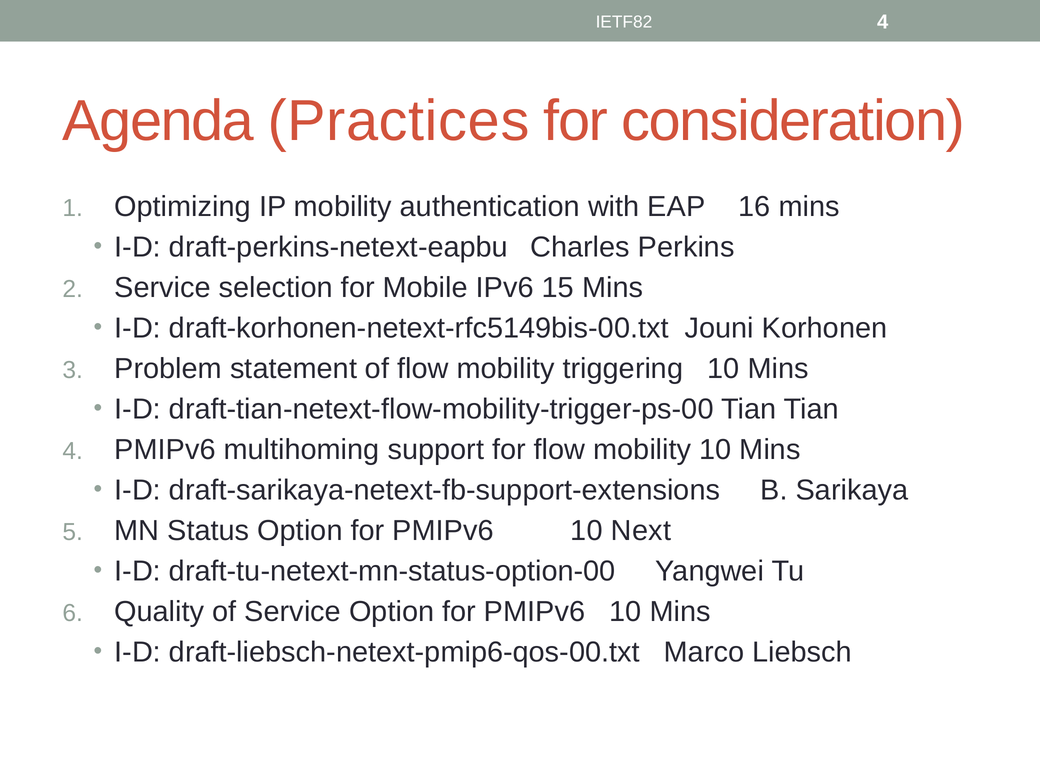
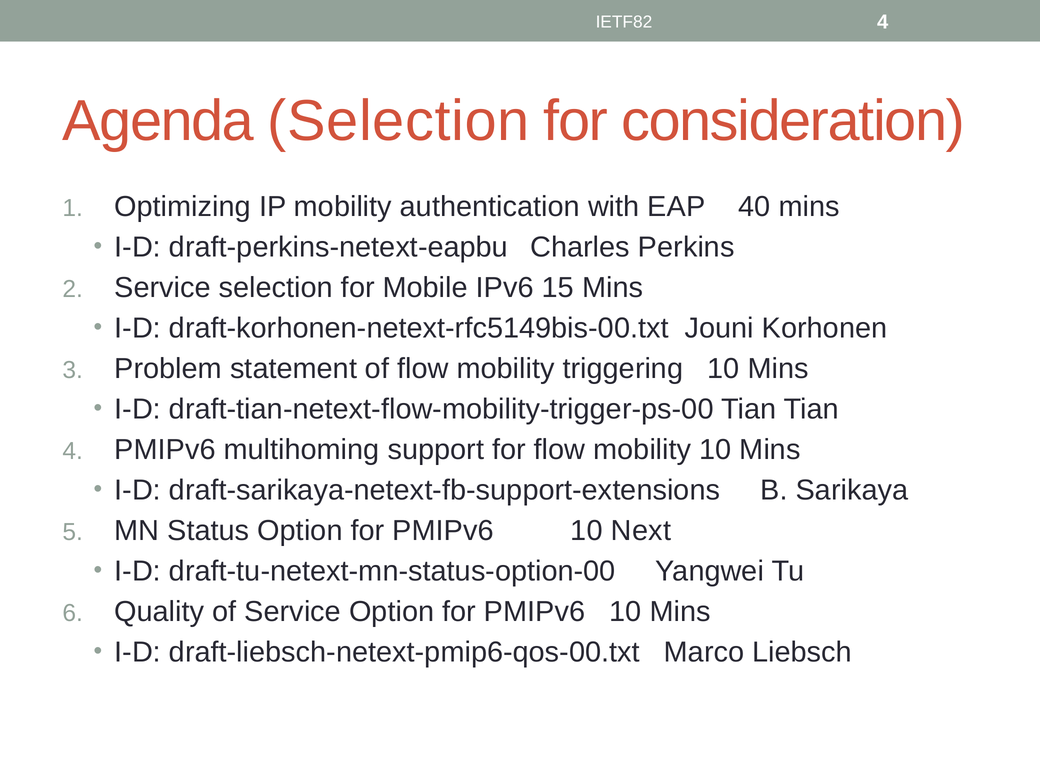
Agenda Practices: Practices -> Selection (398, 121)
16: 16 -> 40 (754, 207)
